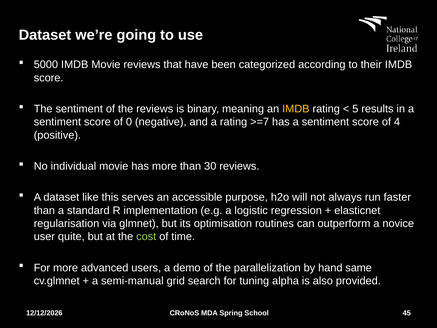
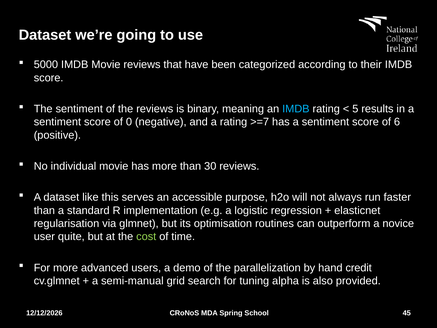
IMDB colour: yellow -> light blue (296, 109)
4: 4 -> 6 (397, 122)
same: same -> credit (359, 268)
